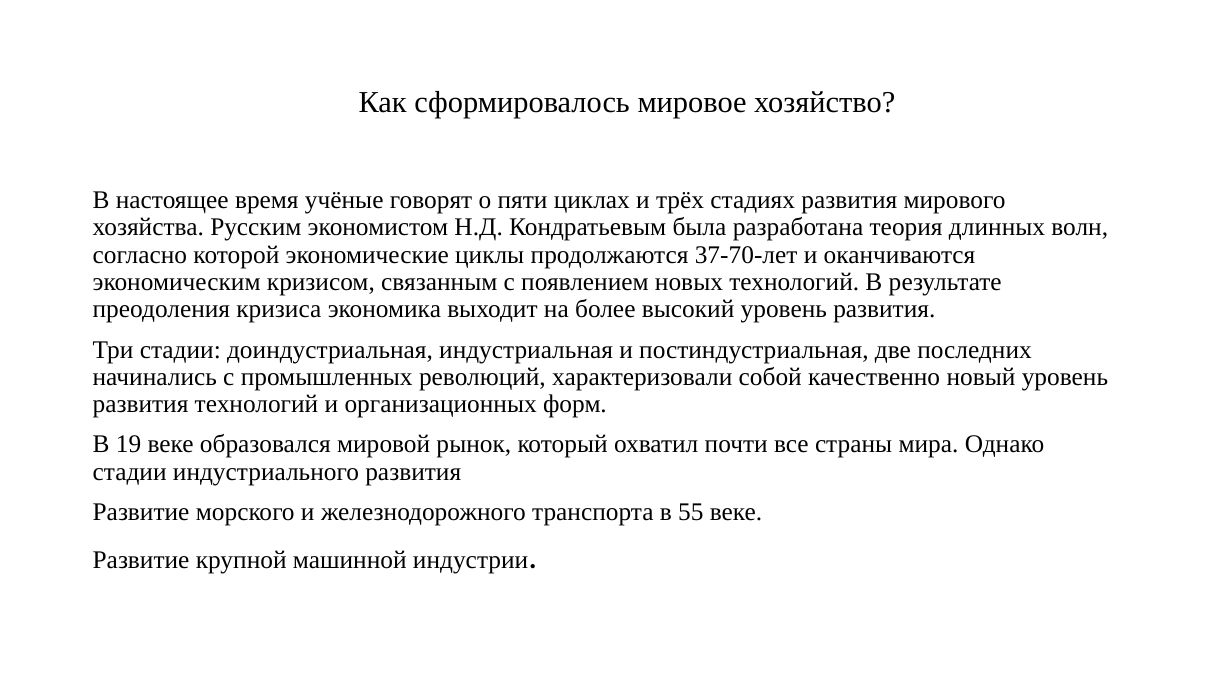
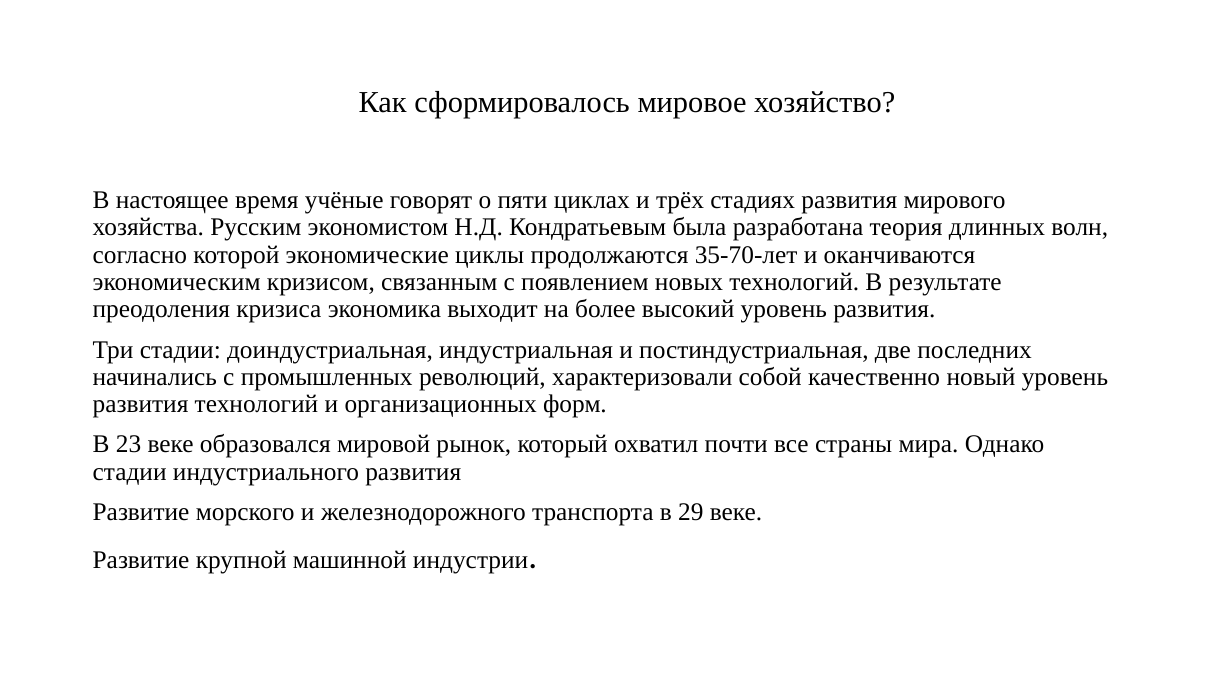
37-70-лет: 37-70-лет -> 35-70-лет (746, 255)
19: 19 -> 23 (129, 444)
55: 55 -> 29 (691, 512)
